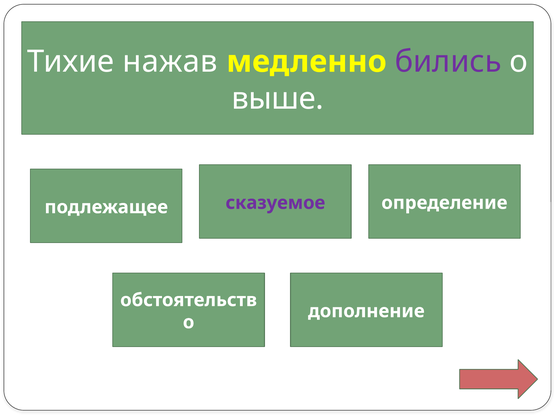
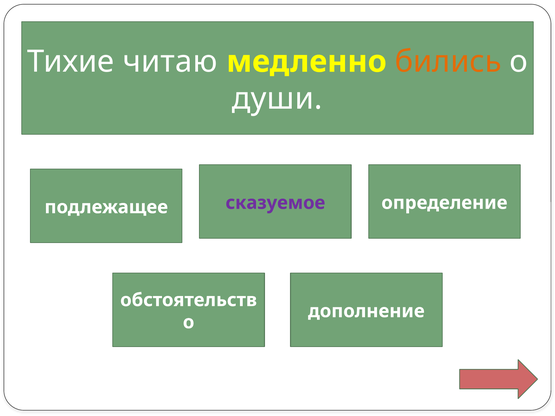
нажав: нажав -> читаю (170, 62)
бились colour: purple -> orange (448, 62)
выше: выше -> души (277, 99)
